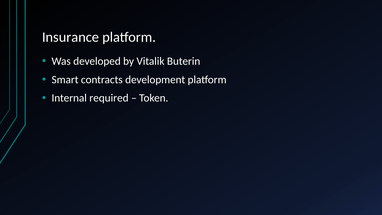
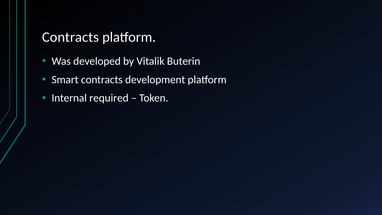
Insurance: Insurance -> Contracts (71, 37)
